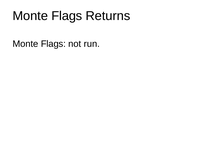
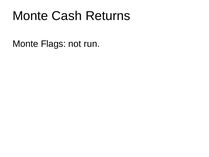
Flags: Flags -> Cash (67, 16)
